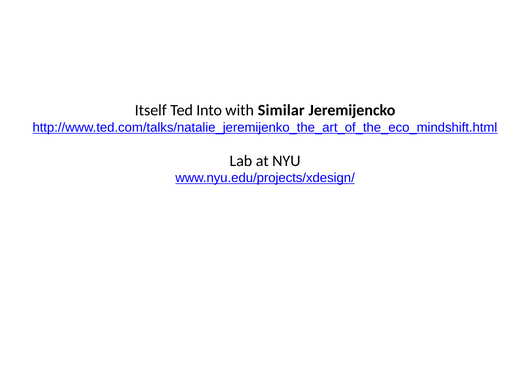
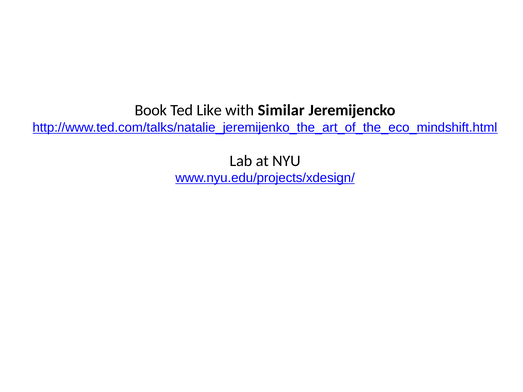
Itself: Itself -> Book (151, 110)
Into: Into -> Like (209, 110)
